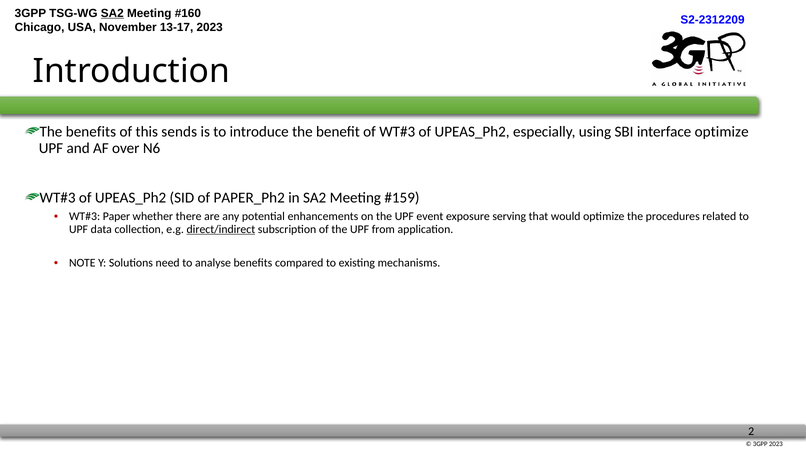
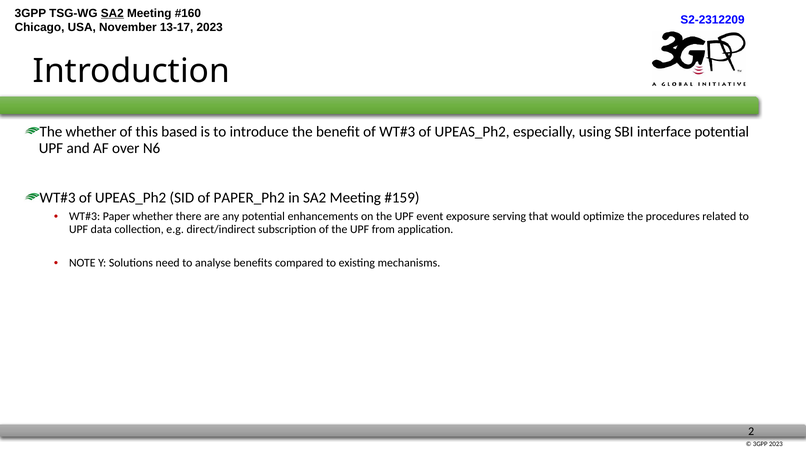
The benefits: benefits -> whether (91, 132)
sends: sends -> based (179, 132)
interface optimize: optimize -> potential (722, 132)
direct/indirect underline: present -> none (221, 229)
